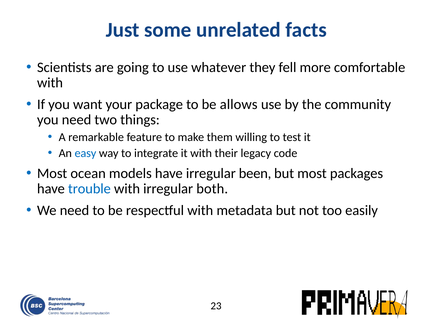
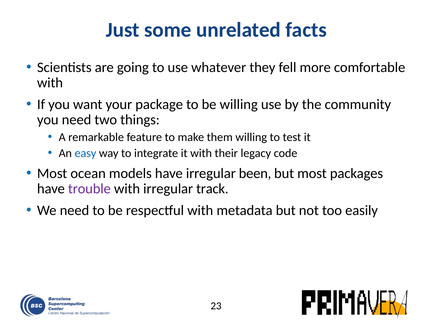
be allows: allows -> willing (239, 104)
trouble colour: blue -> purple (89, 189)
both: both -> track (212, 189)
